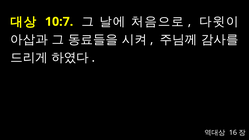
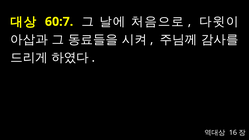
10:7: 10:7 -> 60:7 (59, 22)
